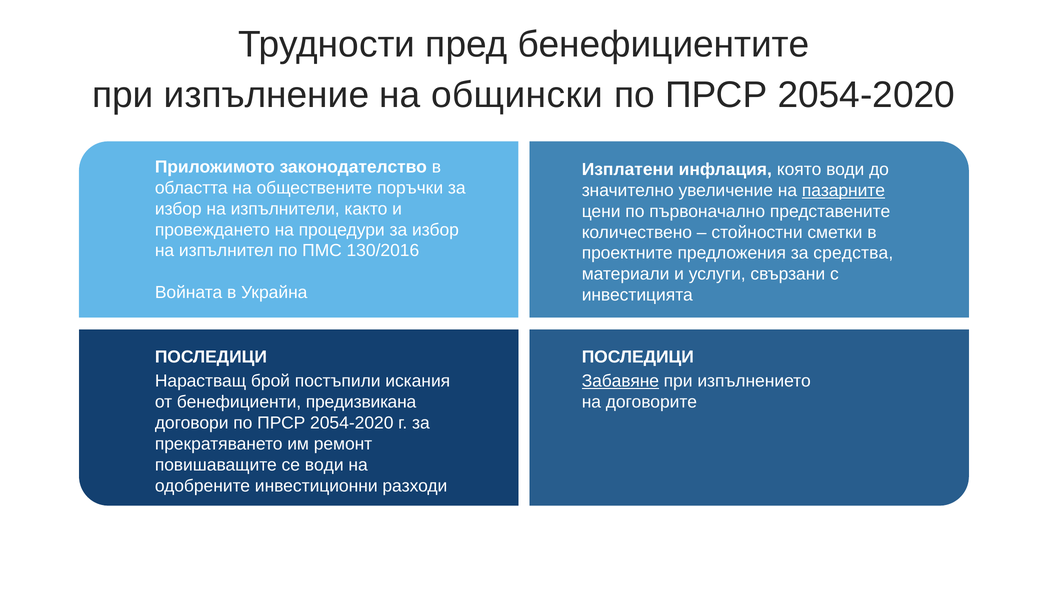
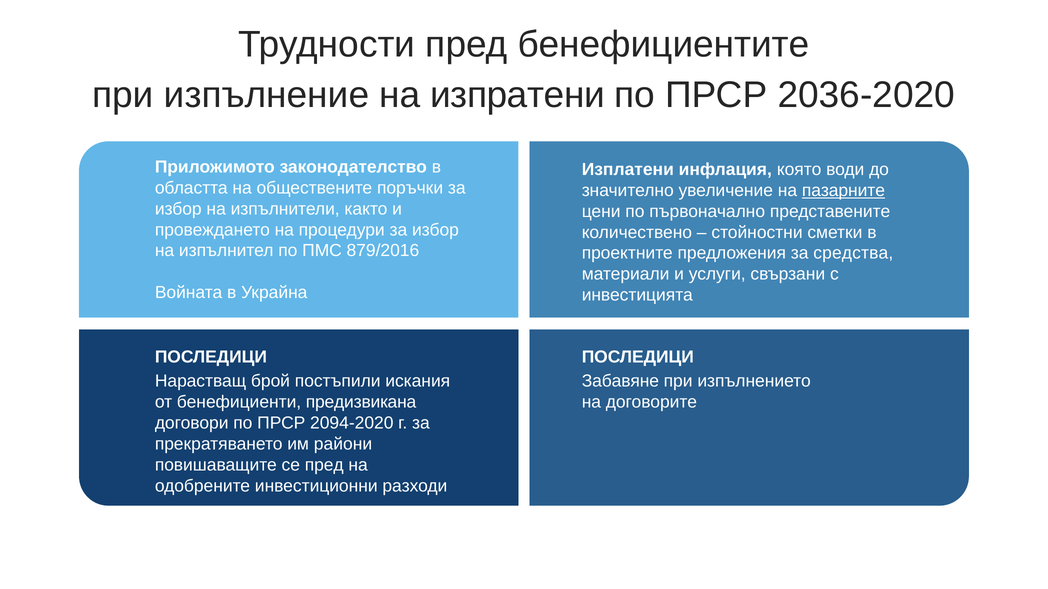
общински: общински -> изпратени (517, 95)
2054-2020: 2054-2020 -> 2036-2020 (866, 95)
130/2016: 130/2016 -> 879/2016 (383, 251)
Забавяне underline: present -> none (620, 382)
договори по ПРСР 2054-2020: 2054-2020 -> 2094-2020 (352, 423)
ремонт: ремонт -> райони (343, 444)
се води: води -> пред (324, 465)
